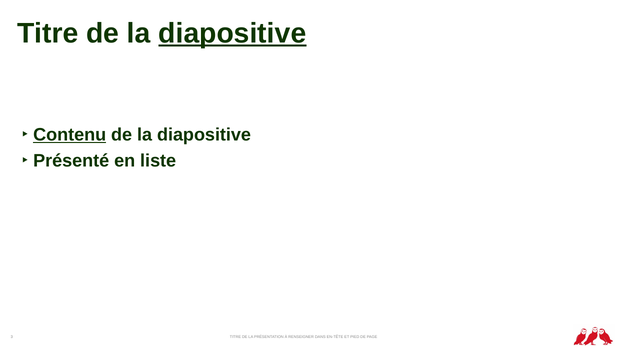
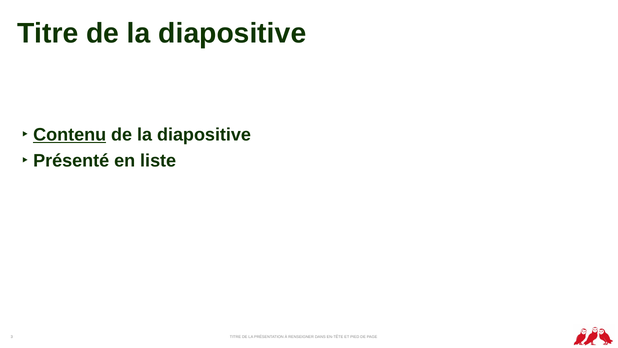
diapositive underline: present -> none (232, 33)
